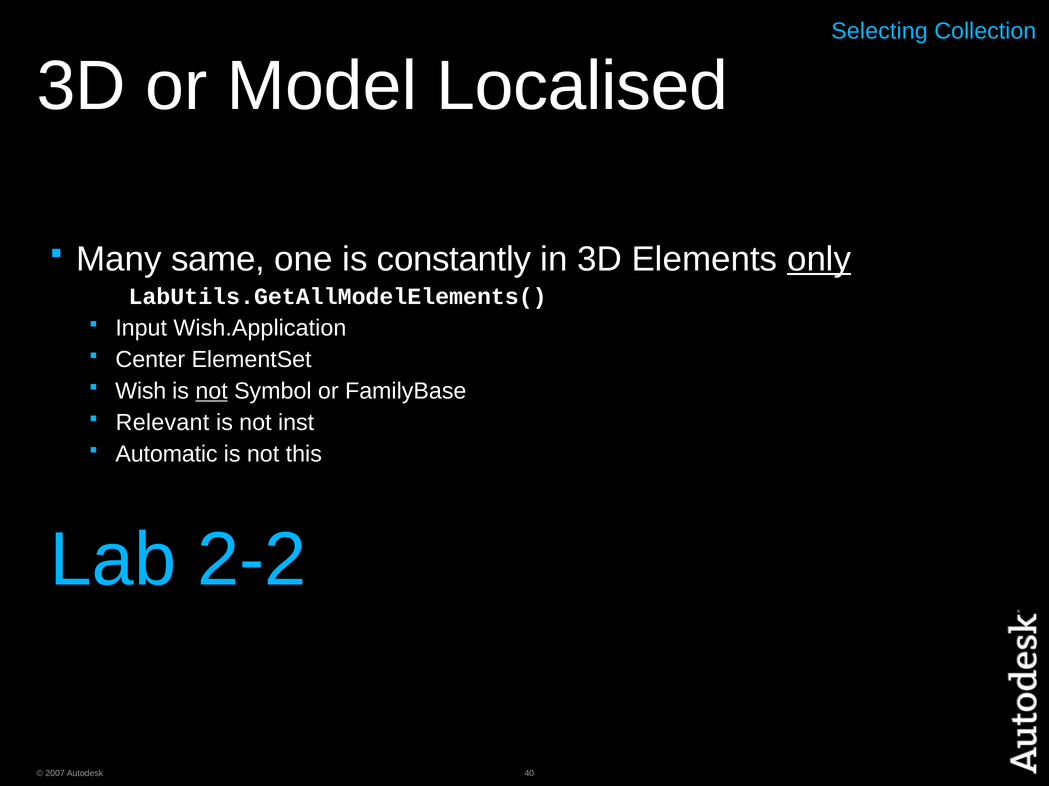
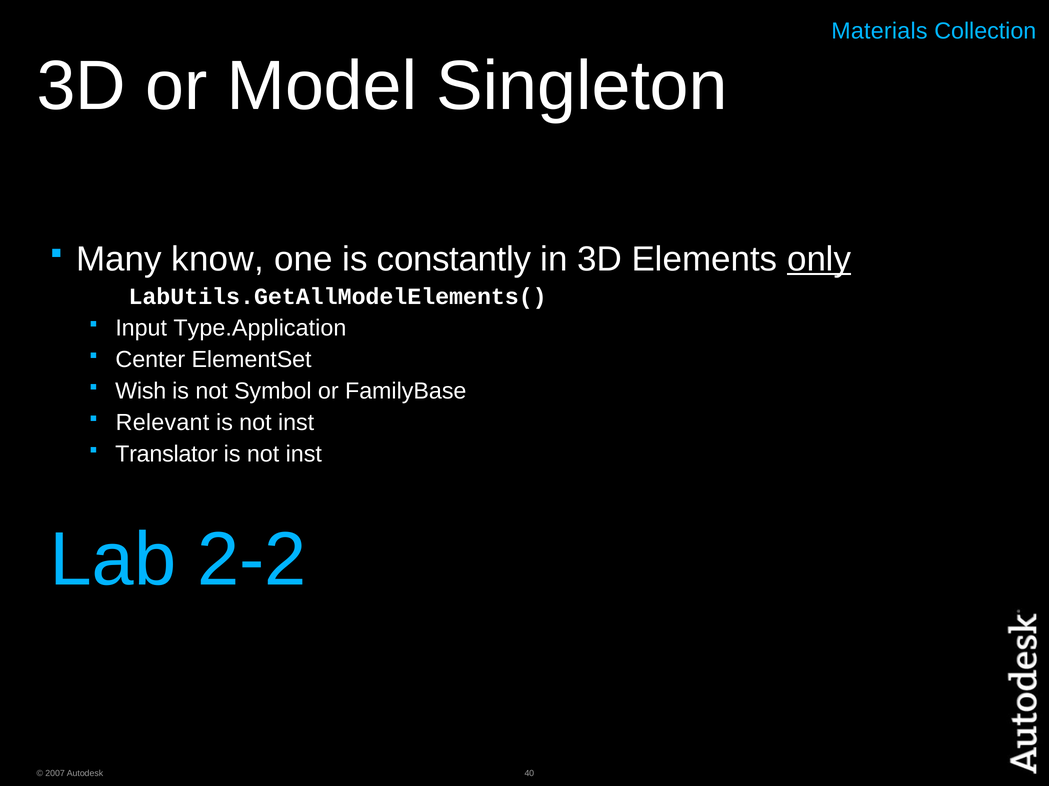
Selecting: Selecting -> Materials (879, 31)
Localised: Localised -> Singleton (582, 86)
same: same -> know (218, 259)
Wish.Application: Wish.Application -> Type.Application (260, 328)
not underline: present -> none (212, 391)
Automatic: Automatic -> Translator (167, 454)
this: this -> inst (304, 454)
